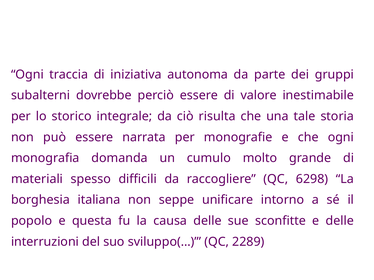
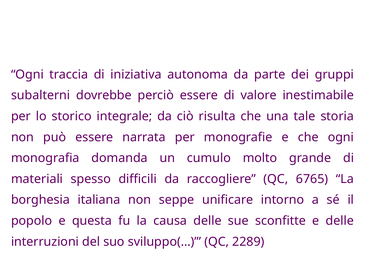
6298: 6298 -> 6765 (312, 179)
